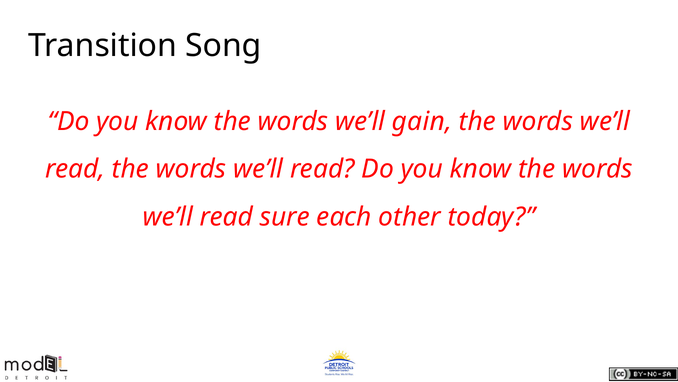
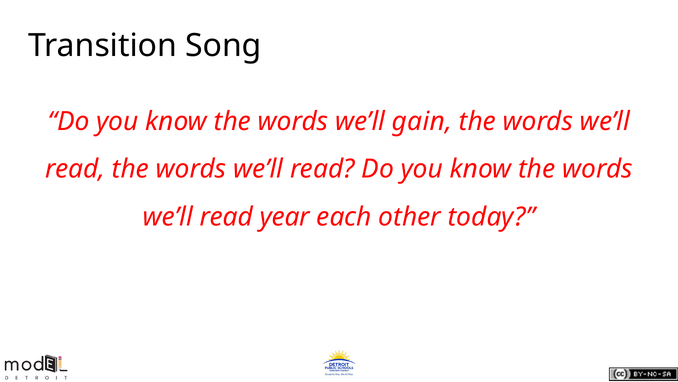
sure: sure -> year (285, 216)
